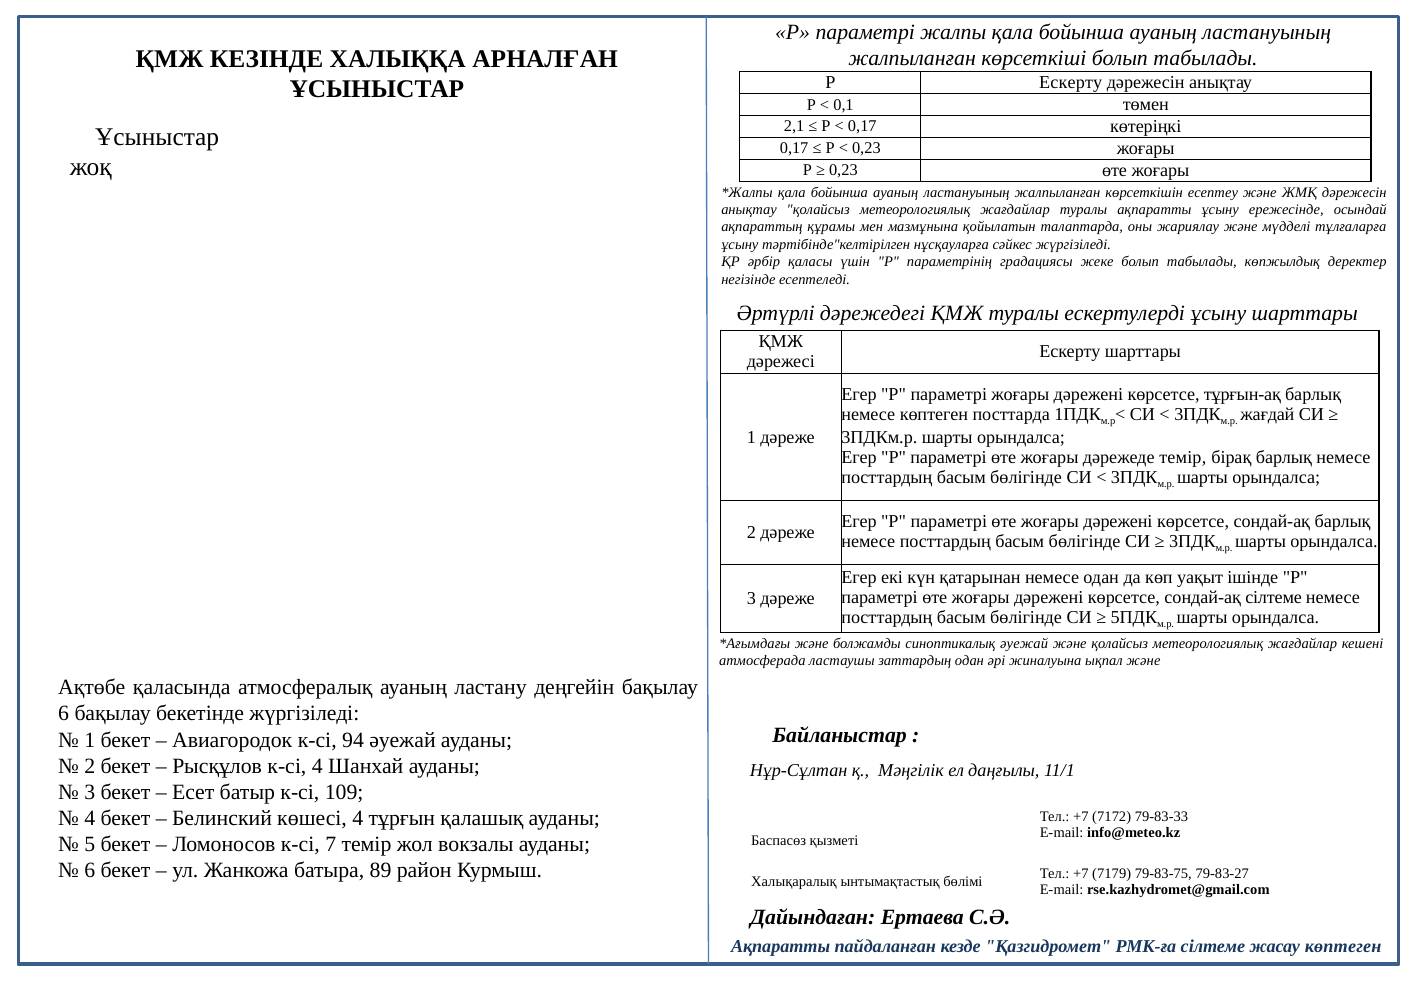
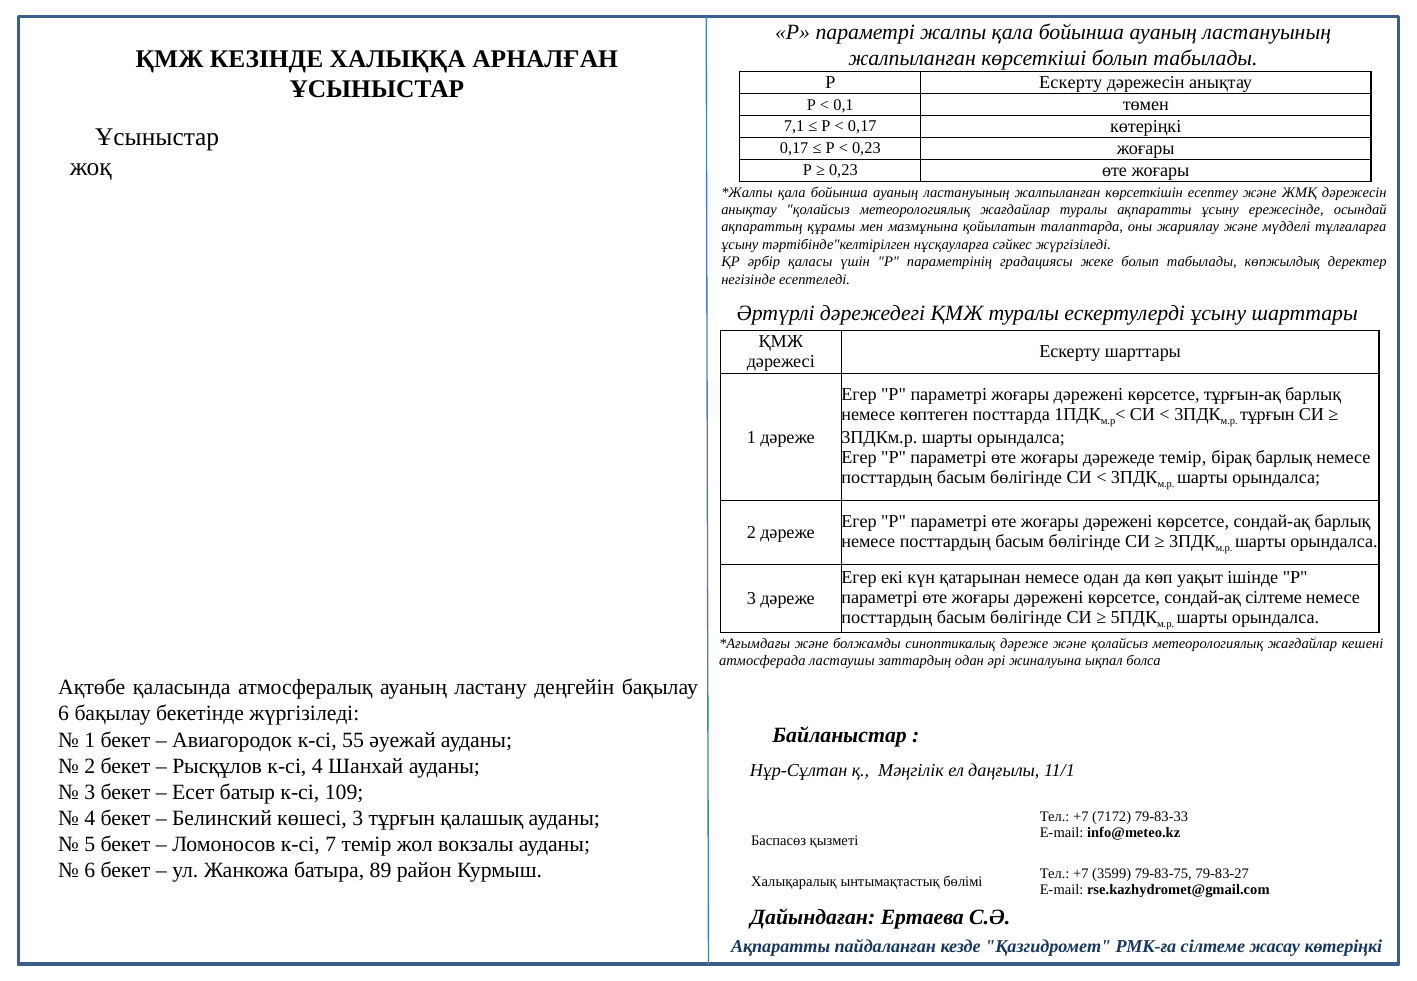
2,1: 2,1 -> 7,1 (794, 127)
жағдай: жағдай -> тұрғын (1267, 414)
синоптикалық әуежай: әуежай -> дәреже (1024, 643)
ықпал және: және -> болса (1144, 661)
94: 94 -> 55 (353, 740)
көшесі 4: 4 -> 3 (358, 818)
7179: 7179 -> 3599 (1112, 873)
жасау көптеген: көптеген -> көтеріңкі (1343, 946)
